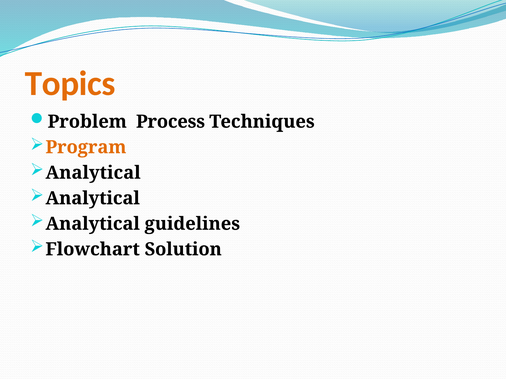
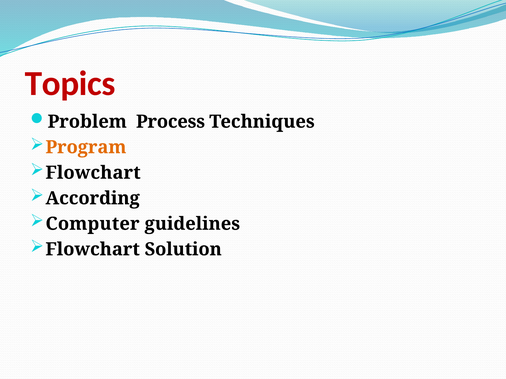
Topics colour: orange -> red (70, 84)
Analytical: Analytical -> Flowchart (93, 173)
Analytical: Analytical -> According (93, 199)
Analytical: Analytical -> Computer (93, 224)
